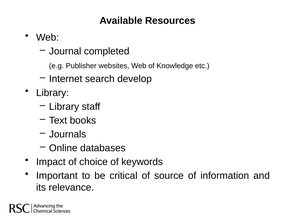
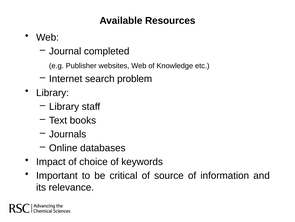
develop: develop -> problem (135, 79)
